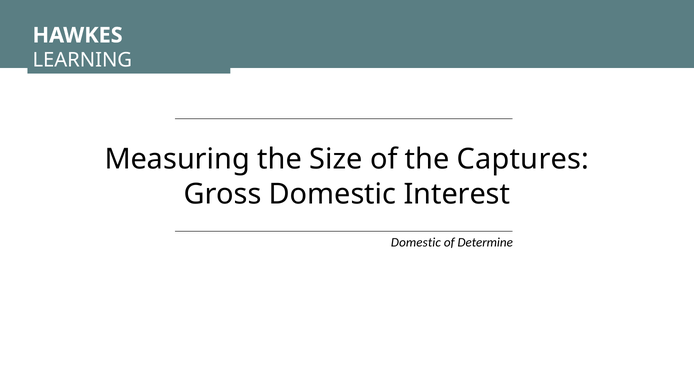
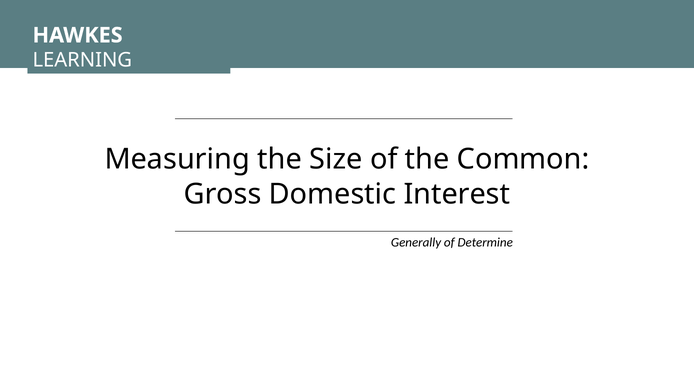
Captures: Captures -> Common (523, 160)
Domestic: Domestic -> Generally (416, 243)
